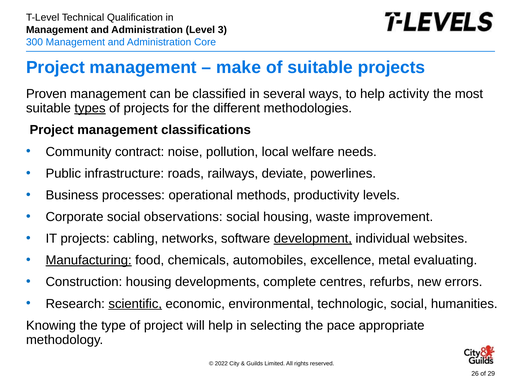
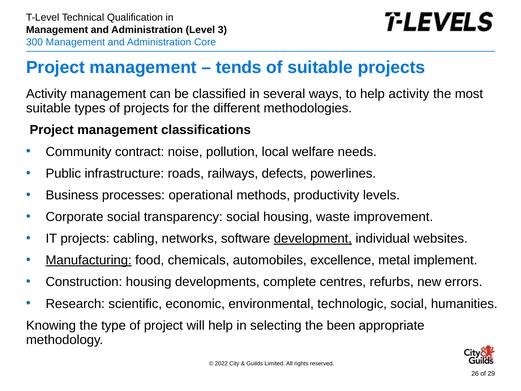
make: make -> tends (239, 68)
Proven: Proven -> Activity (46, 94)
types underline: present -> none (90, 108)
deviate: deviate -> defects (284, 173)
observations: observations -> transparency (183, 217)
evaluating: evaluating -> implement (445, 260)
scientific underline: present -> none (135, 304)
pace: pace -> been (341, 325)
